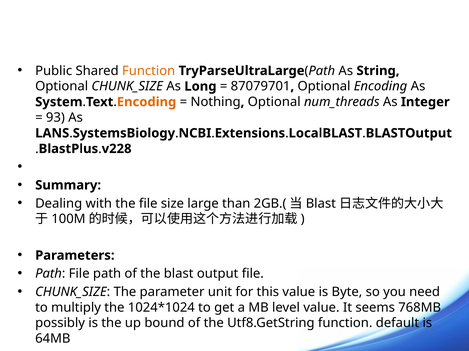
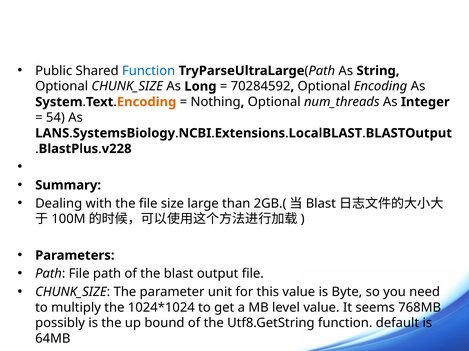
Function colour: orange -> blue (149, 71)
87079701: 87079701 -> 70284592 (261, 87)
93: 93 -> 54 (55, 118)
